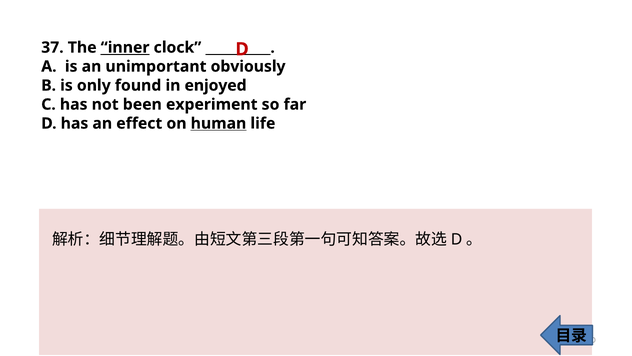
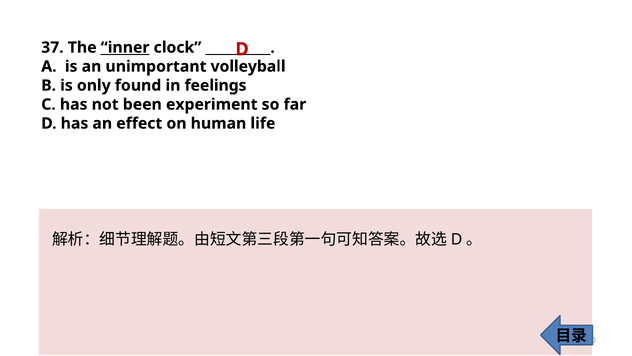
obviously: obviously -> volleyball (248, 66)
enjoyed: enjoyed -> feelings (216, 85)
human underline: present -> none (219, 123)
